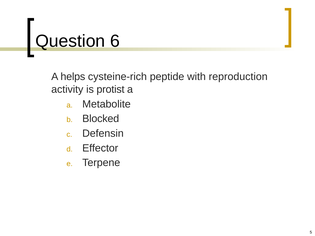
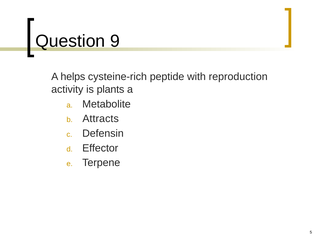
6: 6 -> 9 (115, 41)
protist: protist -> plants (111, 89)
Blocked: Blocked -> Attracts (101, 119)
